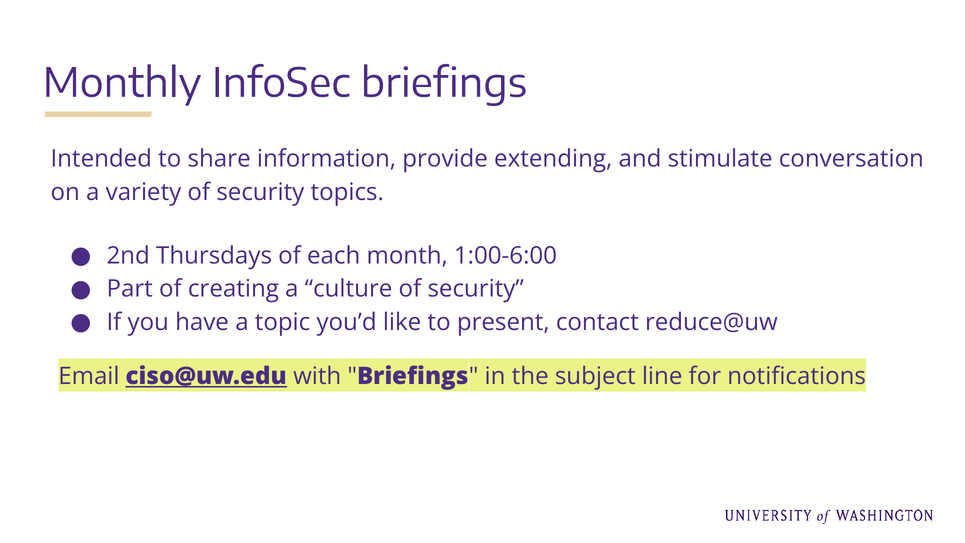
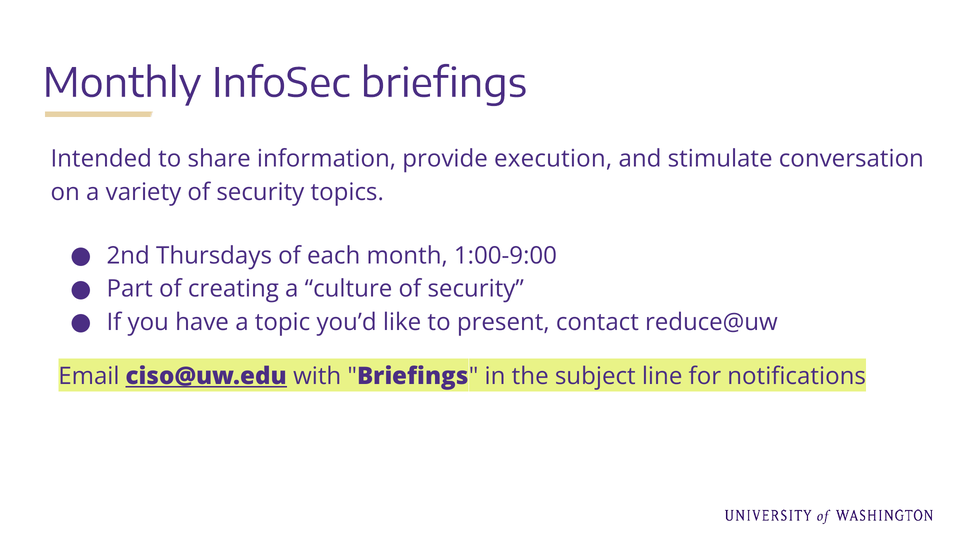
extending: extending -> execution (553, 159)
1:00-6:00: 1:00-6:00 -> 1:00-9:00 (505, 256)
